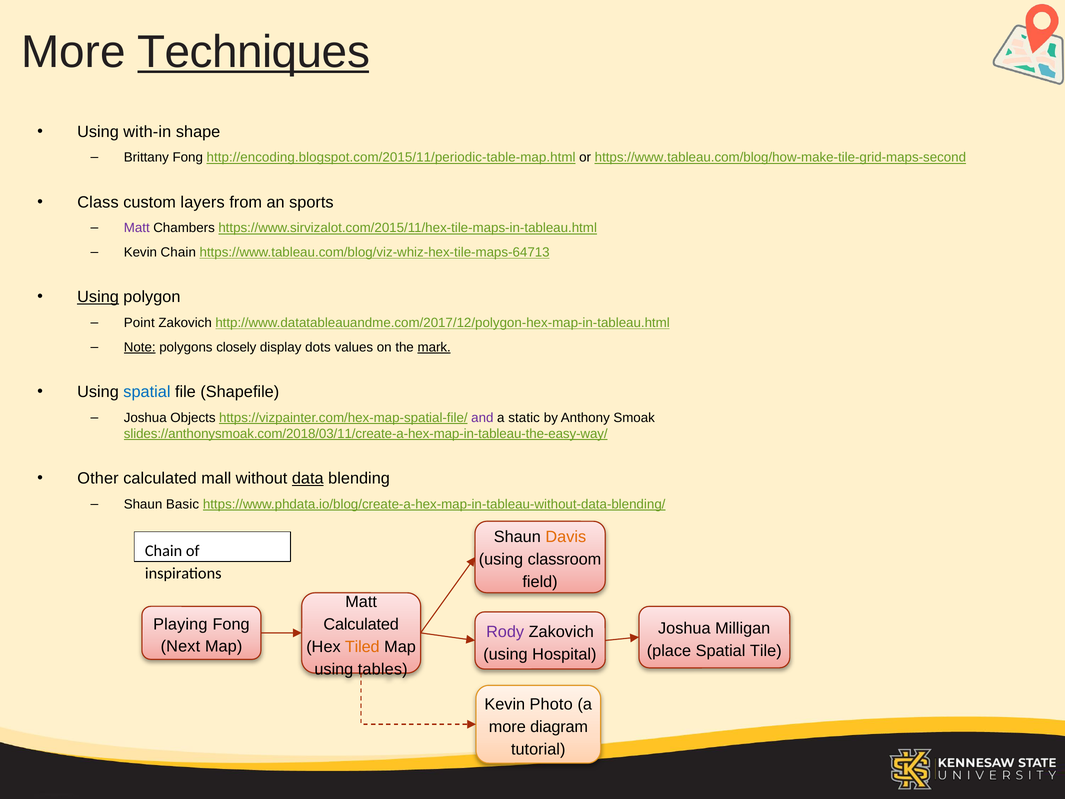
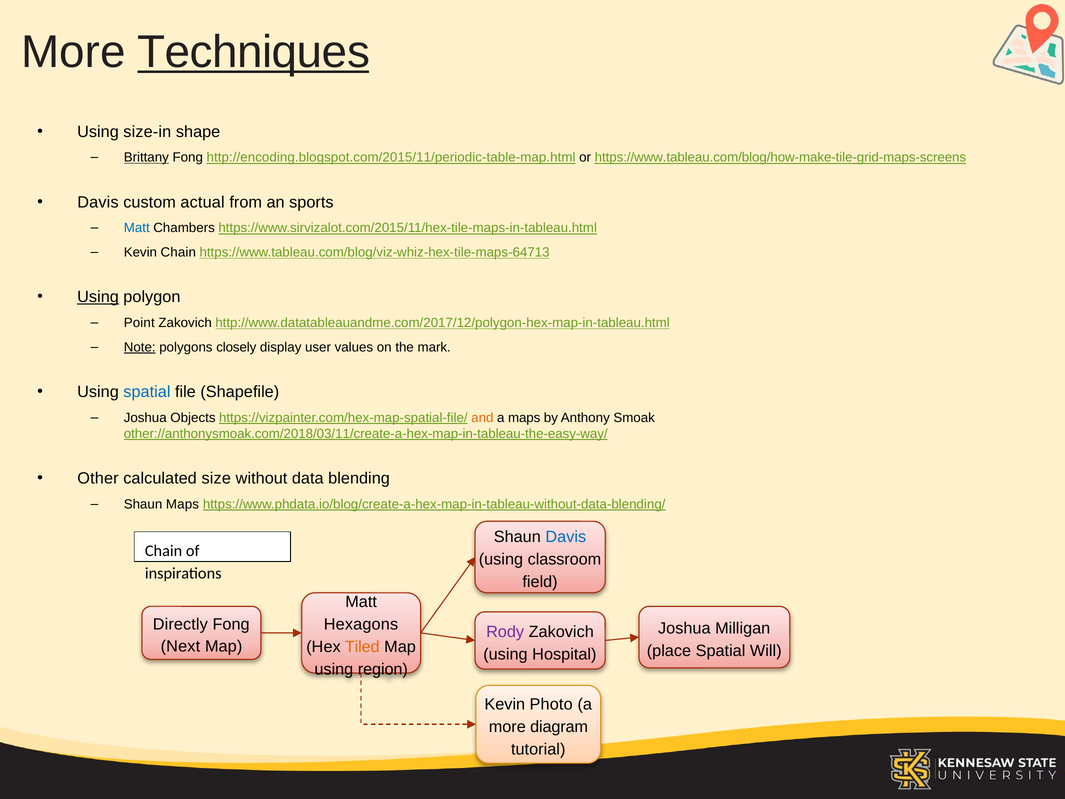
with-in: with-in -> size-in (147, 132)
Brittany underline: none -> present (146, 157)
https://www.tableau.com/blog/how-make-tile-grid-maps-second: https://www.tableau.com/blog/how-make-tile-grid-maps-second -> https://www.tableau.com/blog/how-make-tile-grid-maps-screens (780, 157)
Class: Class -> Davis (98, 202)
layers: layers -> actual (203, 202)
Matt colour: purple -> blue (137, 228)
dots: dots -> user (318, 347)
mark underline: present -> none (434, 347)
and colour: purple -> orange (482, 418)
a static: static -> maps (524, 418)
slides://anthonysmoak.com/2018/03/11/create-a-hex-map-in-tableau-the-easy-way/: slides://anthonysmoak.com/2018/03/11/create-a-hex-map-in-tableau-the-easy-way/ -> other://anthonysmoak.com/2018/03/11/create-a-hex-map-in-tableau-the-easy-way/ (366, 434)
mall: mall -> size (216, 478)
data underline: present -> none (308, 478)
Shaun Basic: Basic -> Maps (182, 504)
Davis colour: orange -> blue (566, 537)
Playing: Playing -> Directly (180, 624)
Calculated: Calculated -> Hexagons (361, 624)
Tile: Tile -> Will (766, 651)
tables: tables -> region (383, 669)
